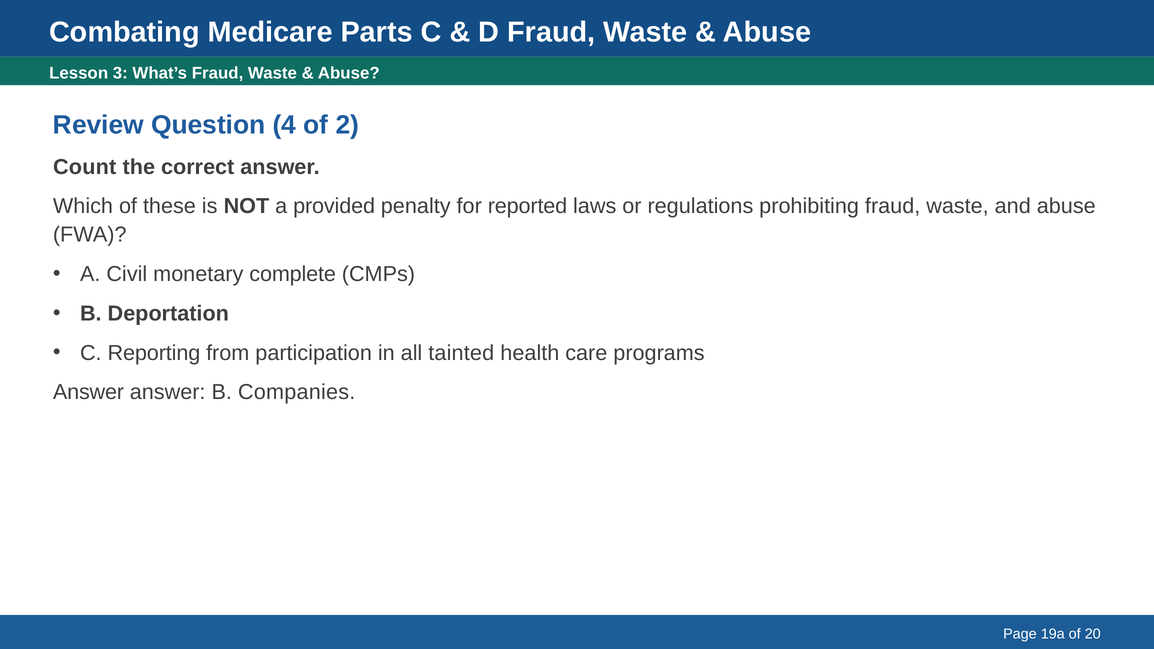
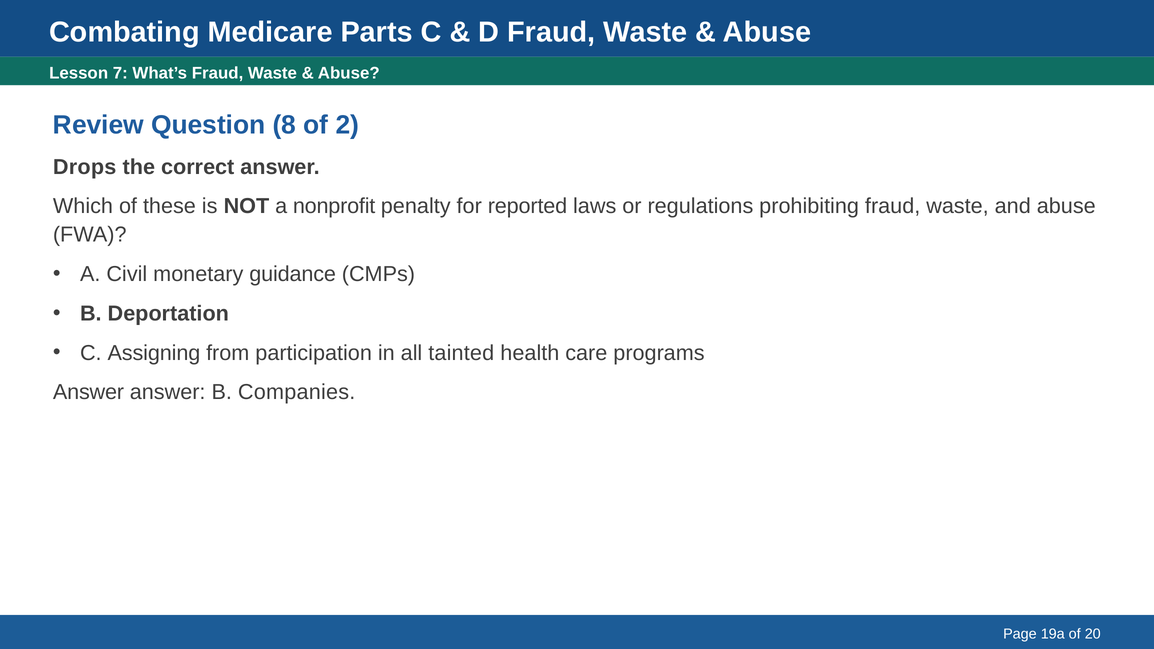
3: 3 -> 7 (120, 73)
4: 4 -> 8 (284, 125)
Count: Count -> Drops (85, 167)
provided: provided -> nonprofit (334, 206)
complete: complete -> guidance (293, 274)
Reporting: Reporting -> Assigning (154, 353)
